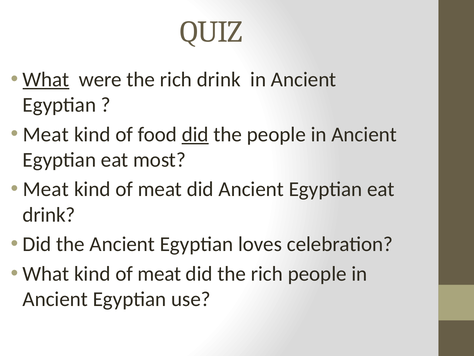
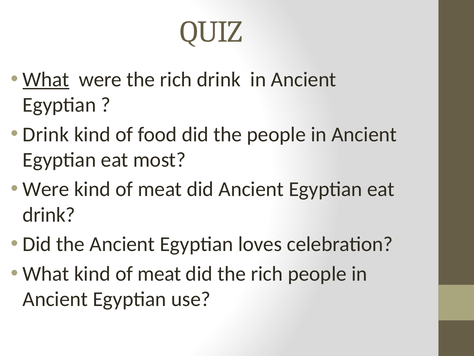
Meat: Meat -> Drink (46, 134)
did underline: present -> none (195, 134)
Meat: Meat -> Were (46, 189)
